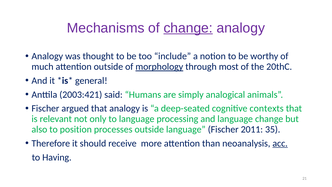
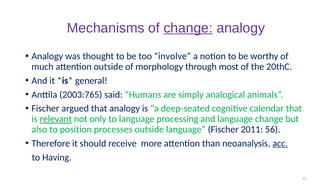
include: include -> involve (172, 56)
morphology underline: present -> none (159, 67)
2003:421: 2003:421 -> 2003:765 (81, 94)
contexts: contexts -> calendar (267, 108)
relevant underline: none -> present (56, 119)
35: 35 -> 56 (273, 129)
